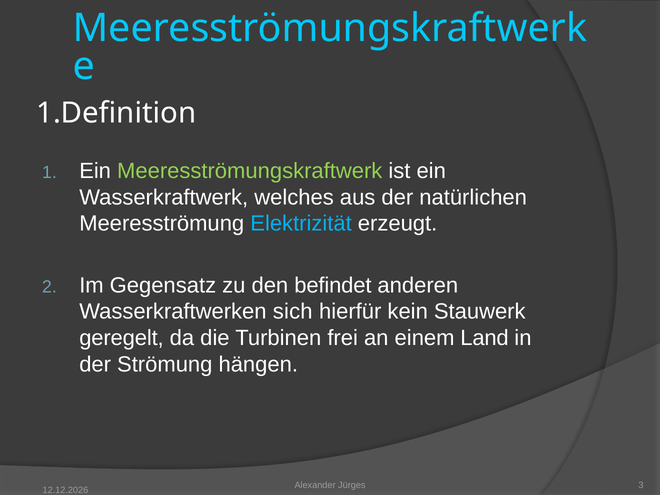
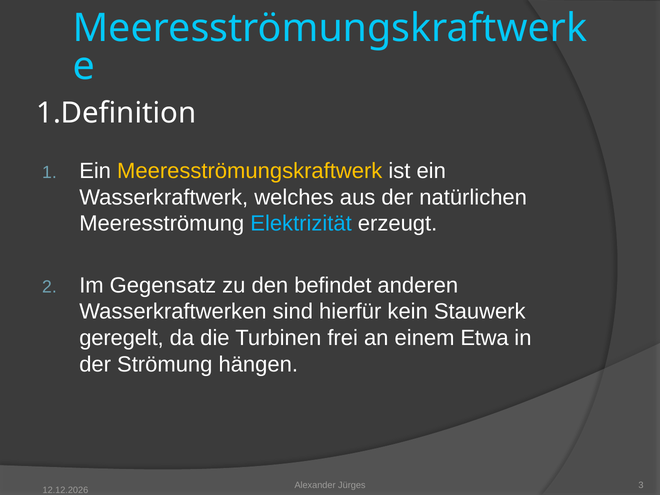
Meeresströmungskraftwerk colour: light green -> yellow (250, 171)
sich: sich -> sind (293, 312)
Land: Land -> Etwa (485, 338)
